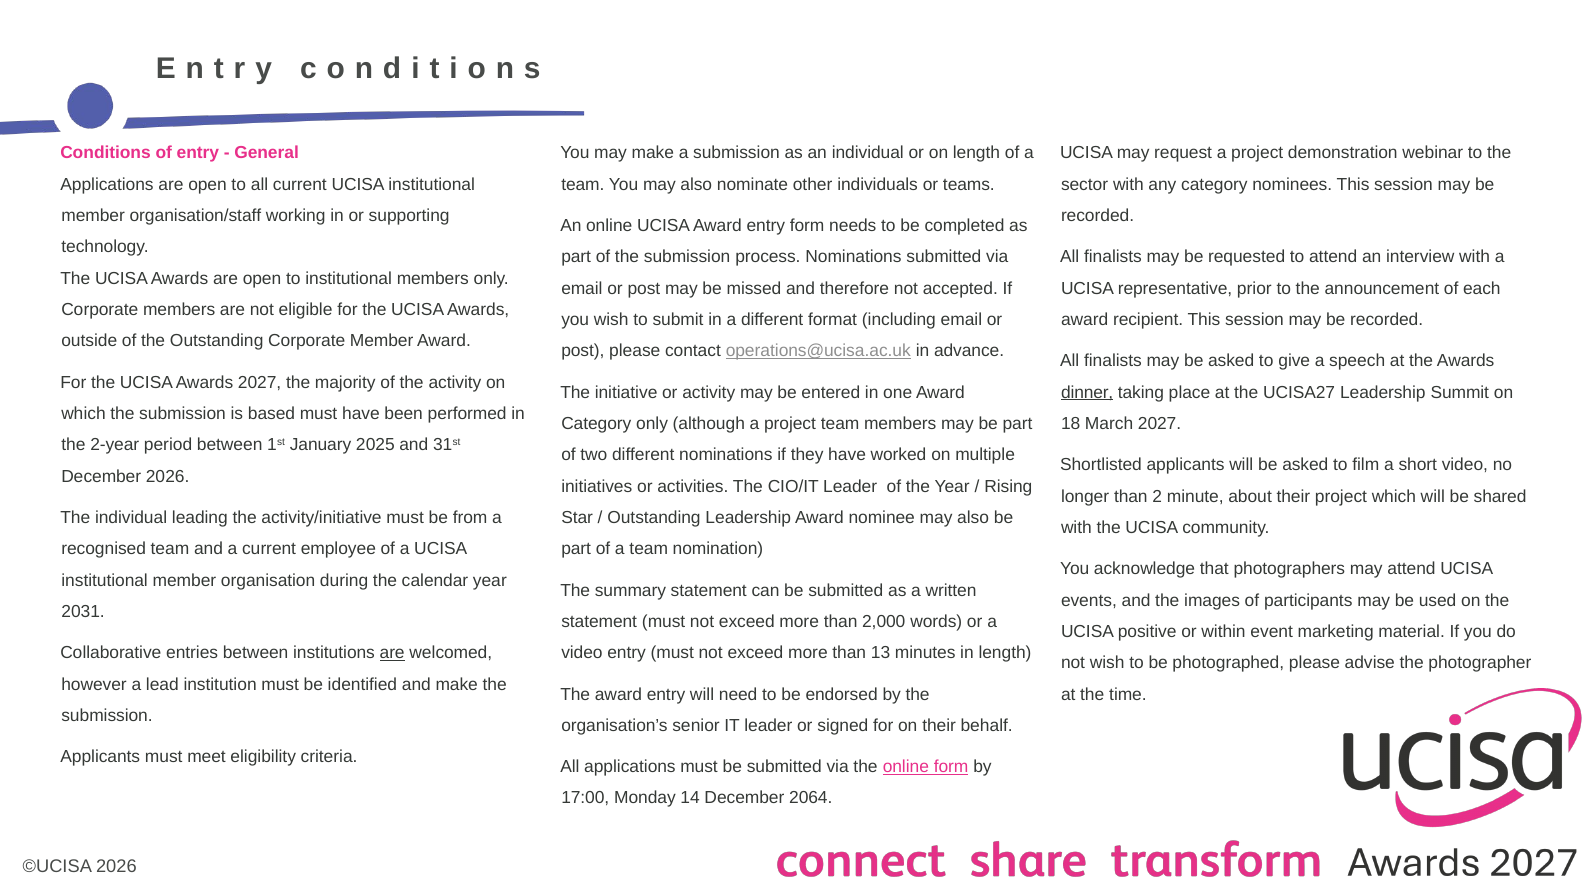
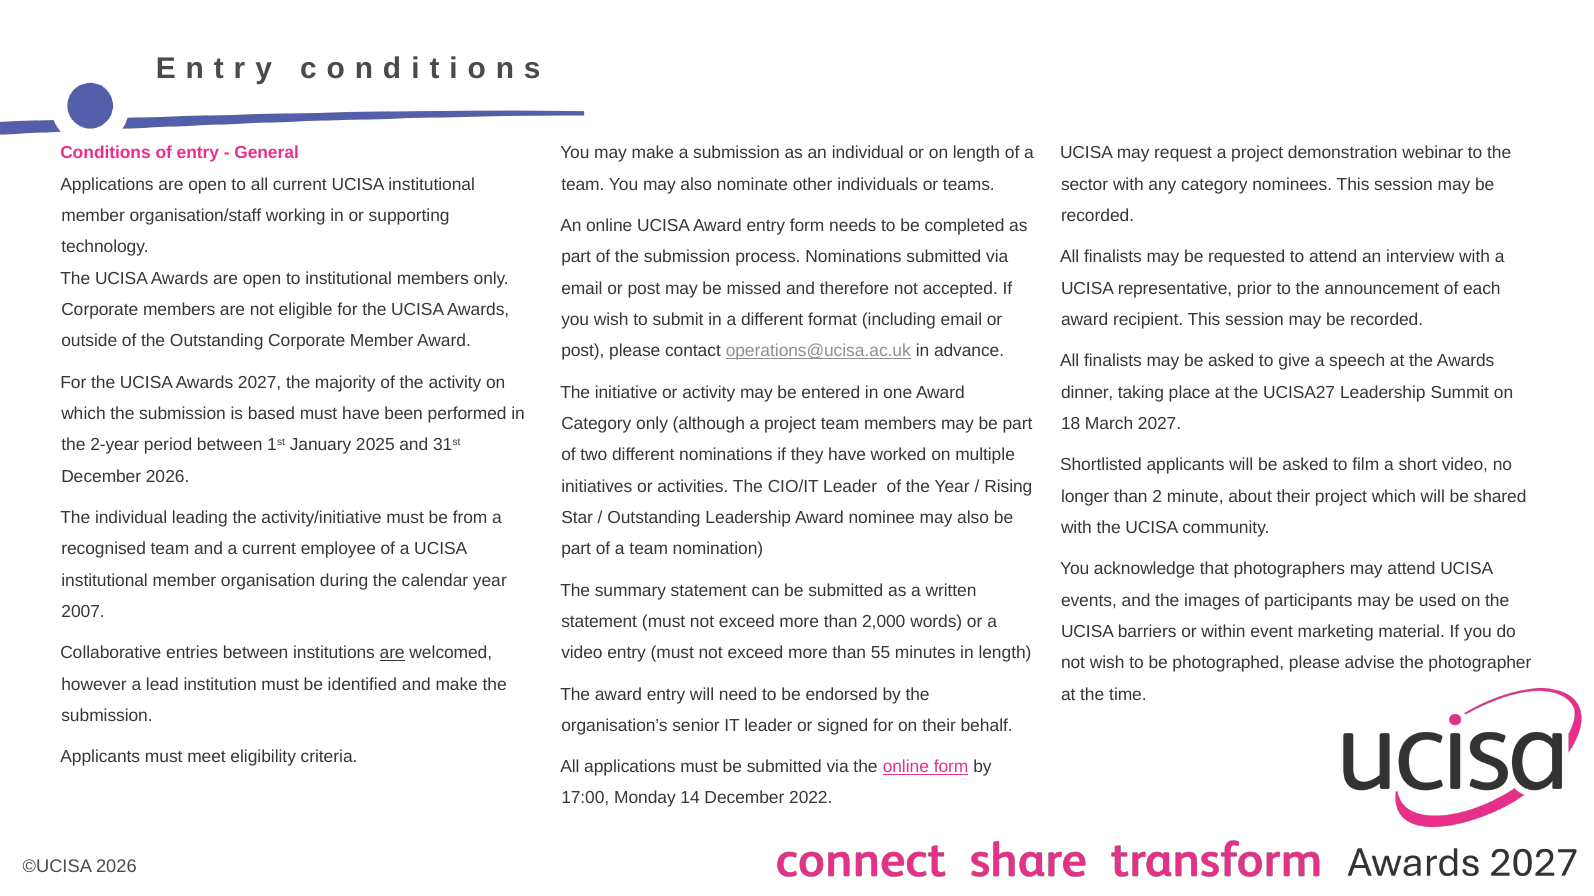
dinner underline: present -> none (1087, 393)
2031: 2031 -> 2007 (83, 612)
positive: positive -> barriers (1147, 632)
13: 13 -> 55 (881, 653)
2064: 2064 -> 2022 (811, 799)
